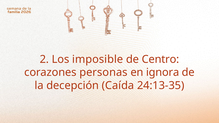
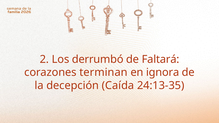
imposible: imposible -> derrumbó (98, 59)
Centro: Centro -> Faltará (161, 59)
personas: personas -> terminan (103, 72)
